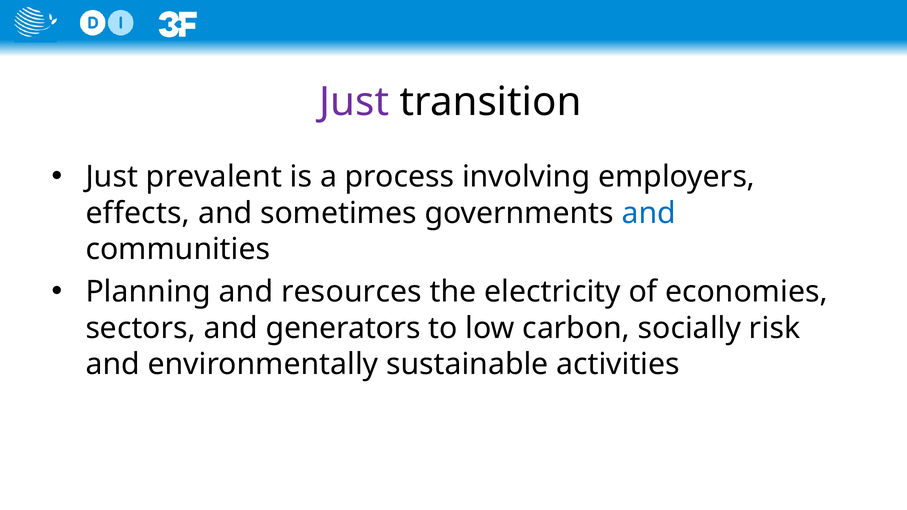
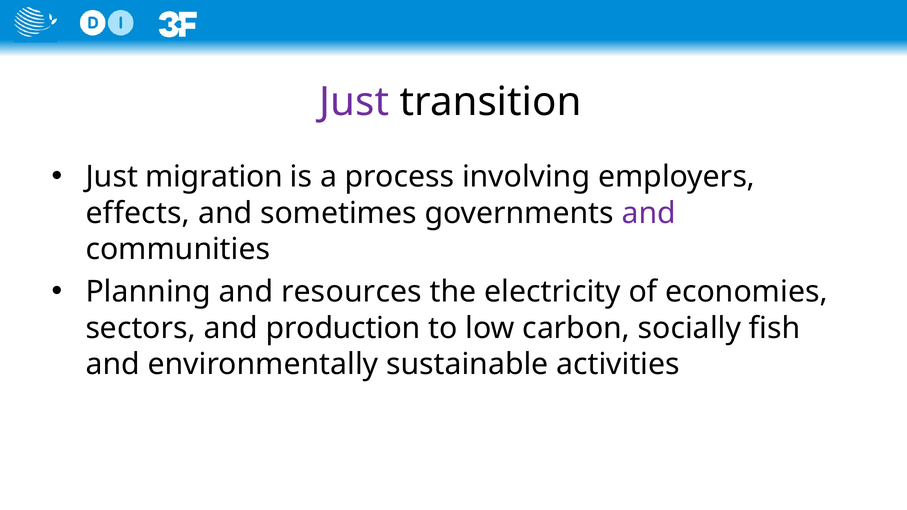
prevalent: prevalent -> migration (214, 177)
and colour: blue -> purple (649, 213)
generators: generators -> production (343, 328)
risk: risk -> fish (775, 328)
